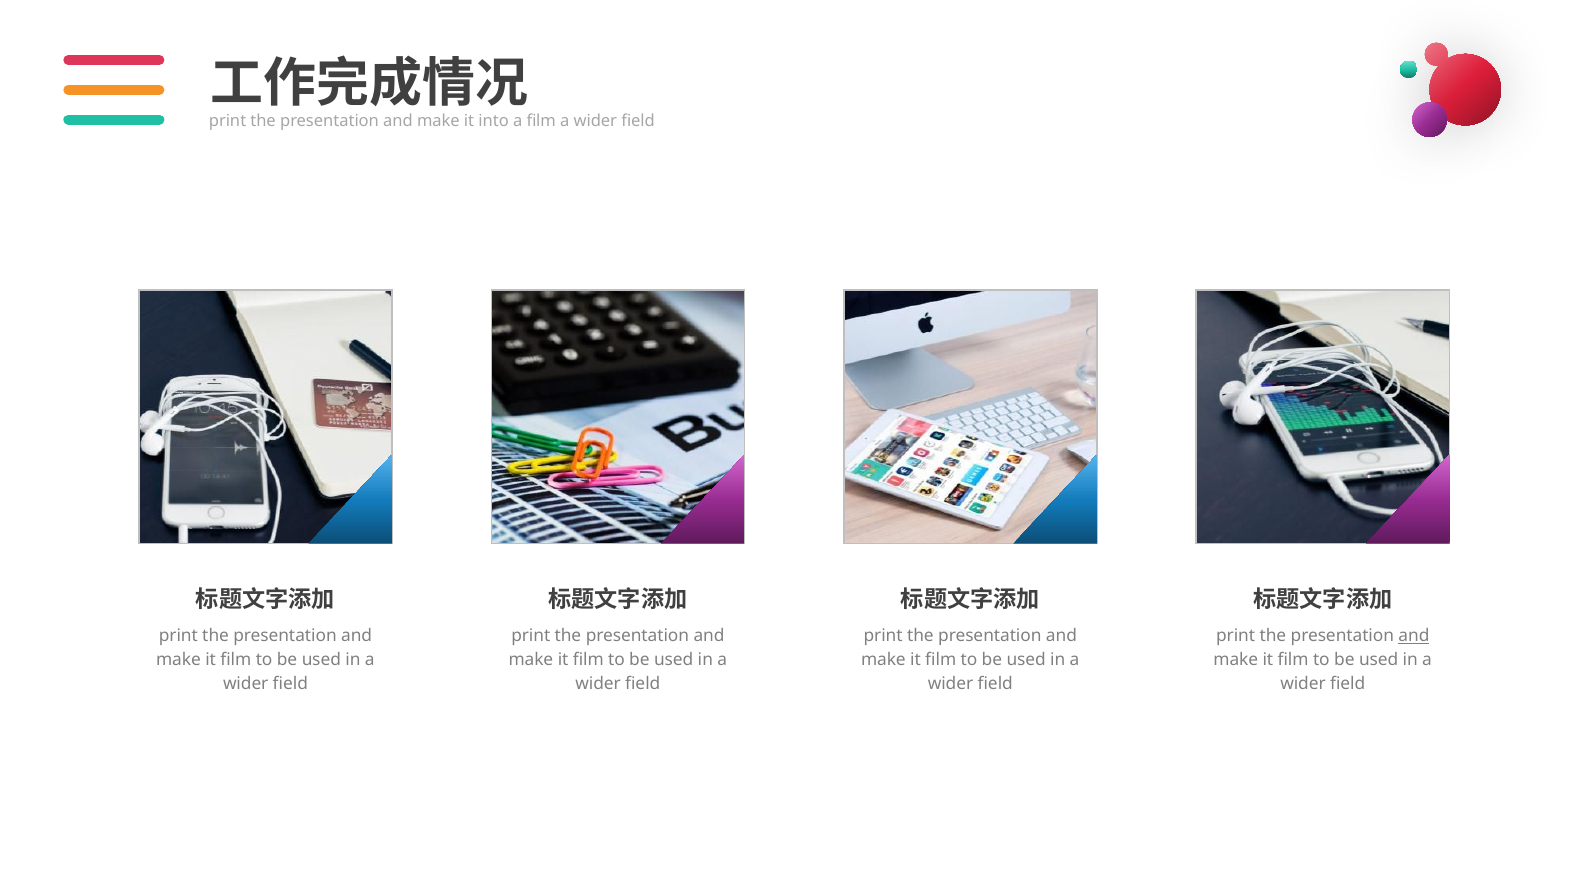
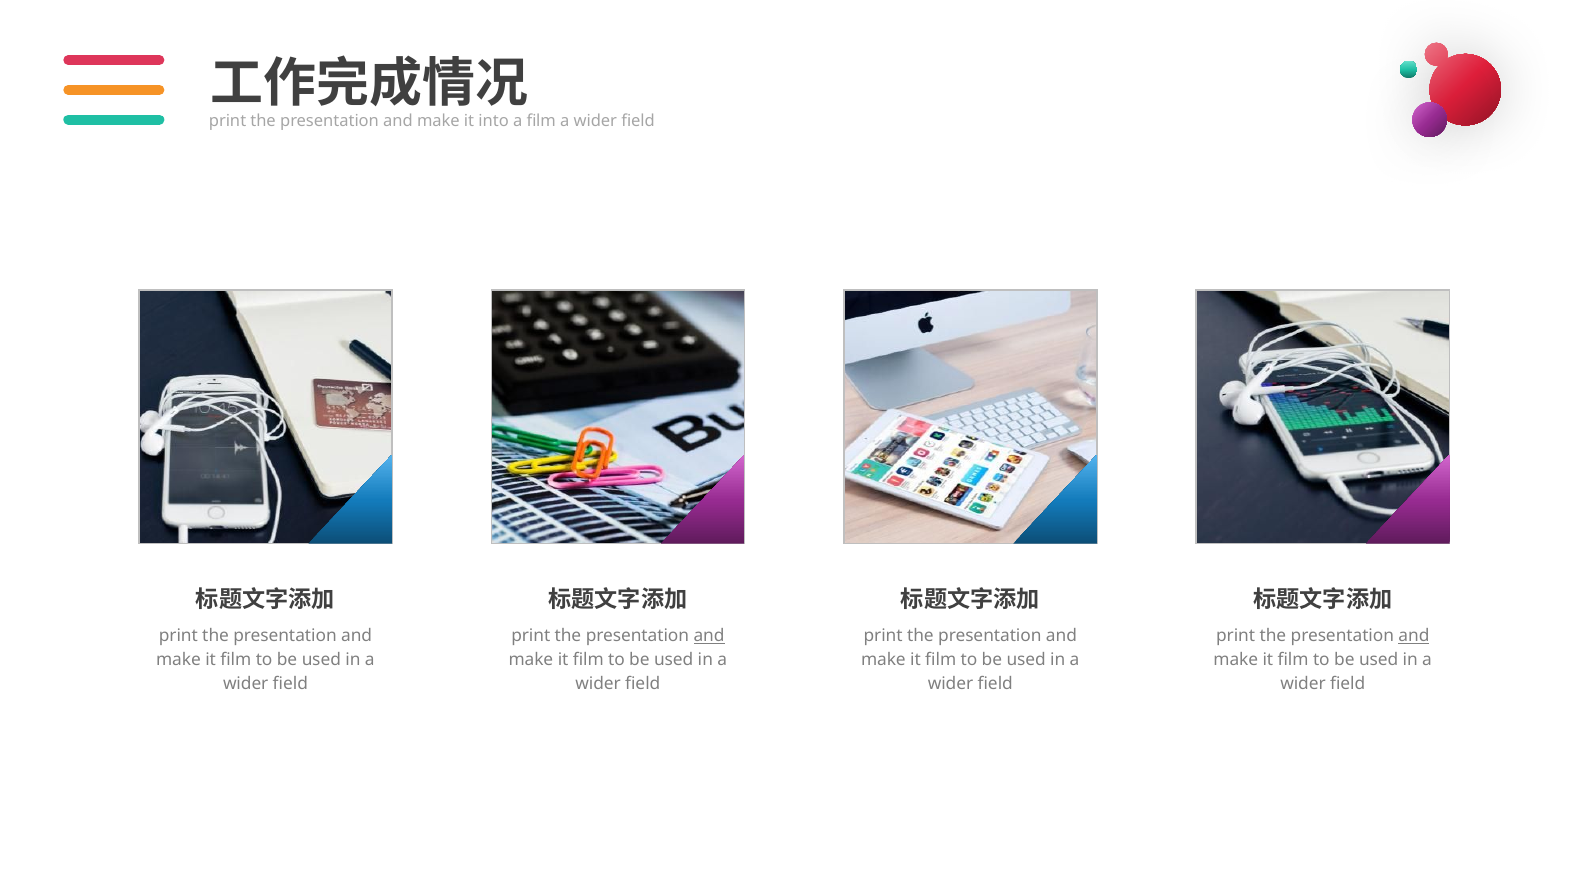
and underline: none -> present (709, 636)
